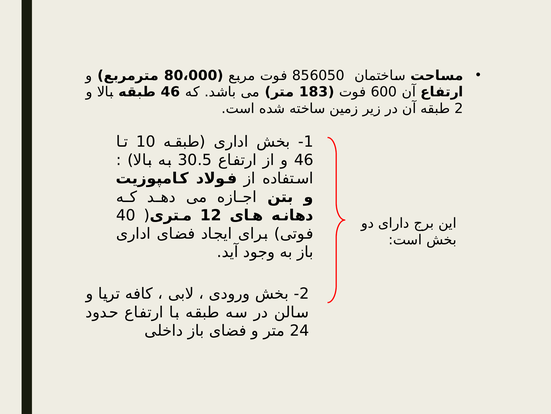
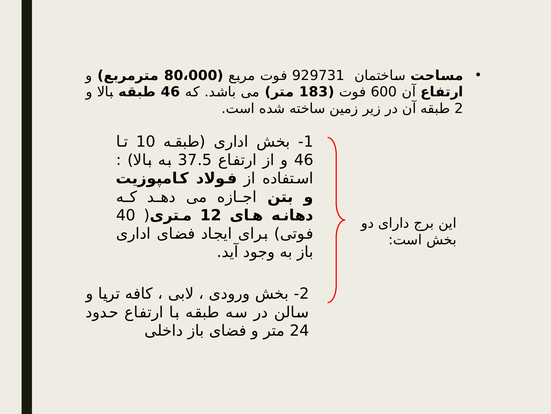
856050: 856050 -> 929731 (318, 75)
30.5: 30.5 -> 37.5 (195, 160)
